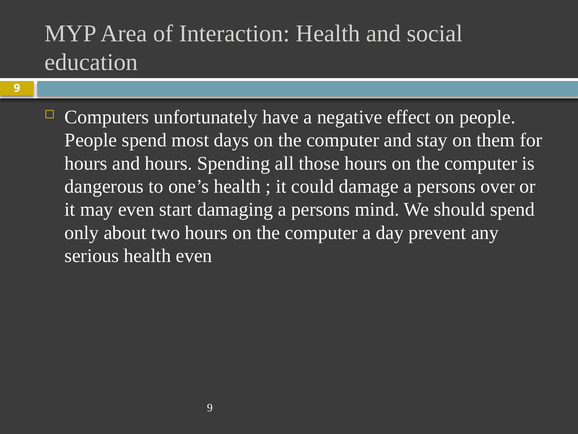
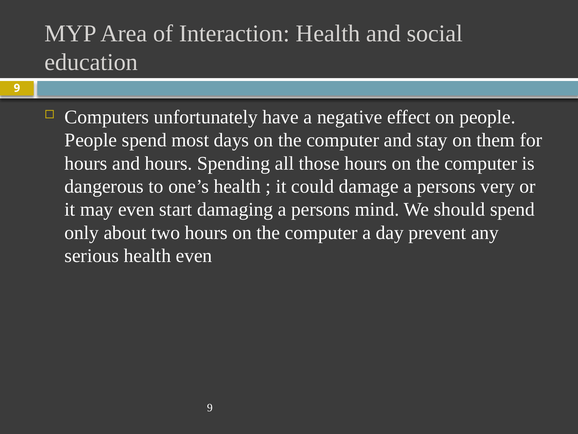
over: over -> very (498, 186)
